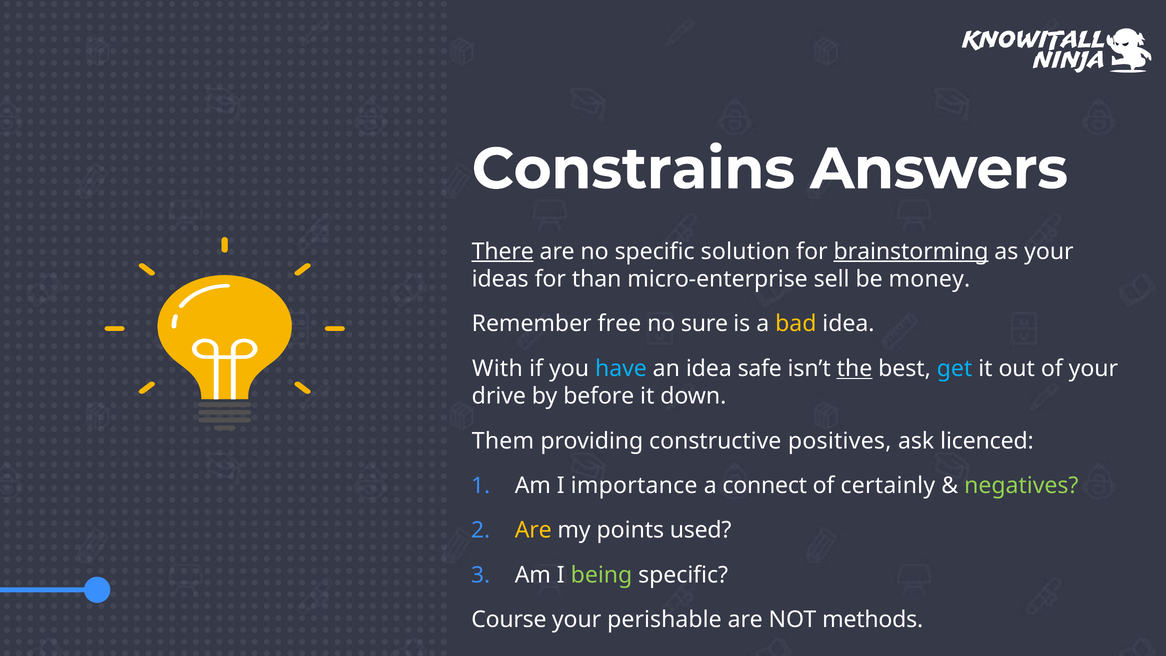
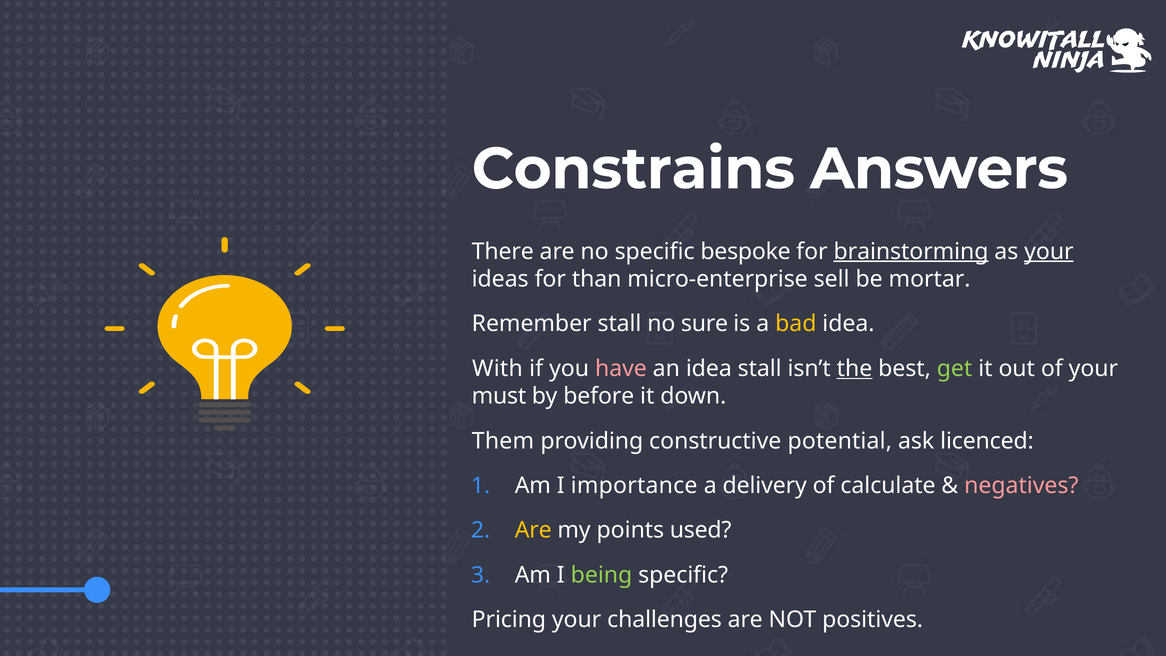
There underline: present -> none (503, 251)
solution: solution -> bespoke (746, 251)
your underline: none -> present (1049, 251)
money: money -> mortar (930, 279)
Remember free: free -> stall (619, 324)
have colour: light blue -> pink (621, 368)
idea safe: safe -> stall (760, 368)
get colour: light blue -> light green (955, 368)
drive: drive -> must (499, 396)
positives: positives -> potential (840, 441)
connect: connect -> delivery (765, 486)
certainly: certainly -> calculate (888, 486)
negatives colour: light green -> pink (1021, 486)
Course: Course -> Pricing (509, 620)
perishable: perishable -> challenges (665, 620)
methods: methods -> positives (873, 620)
